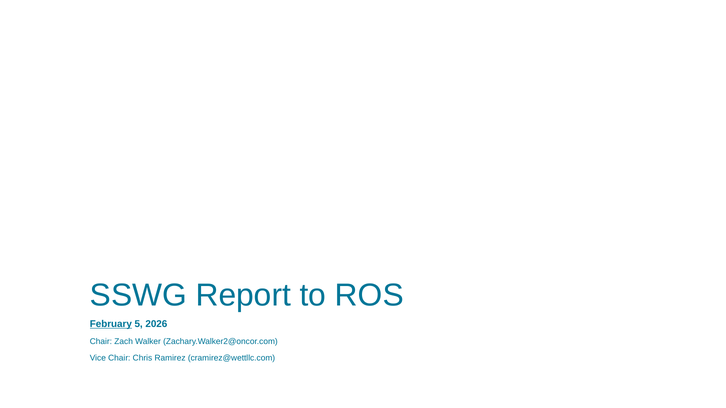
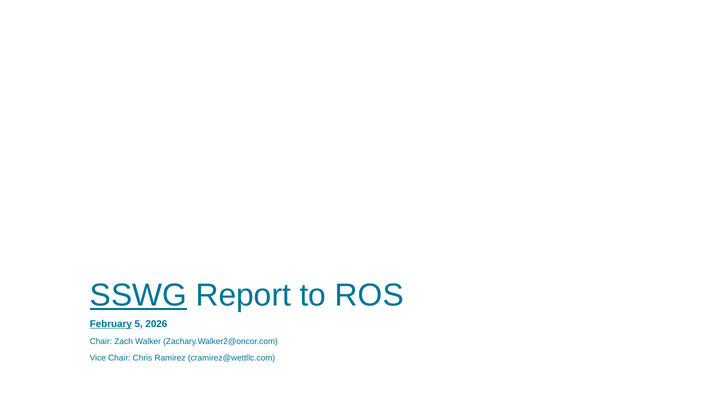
SSWG underline: none -> present (138, 296)
